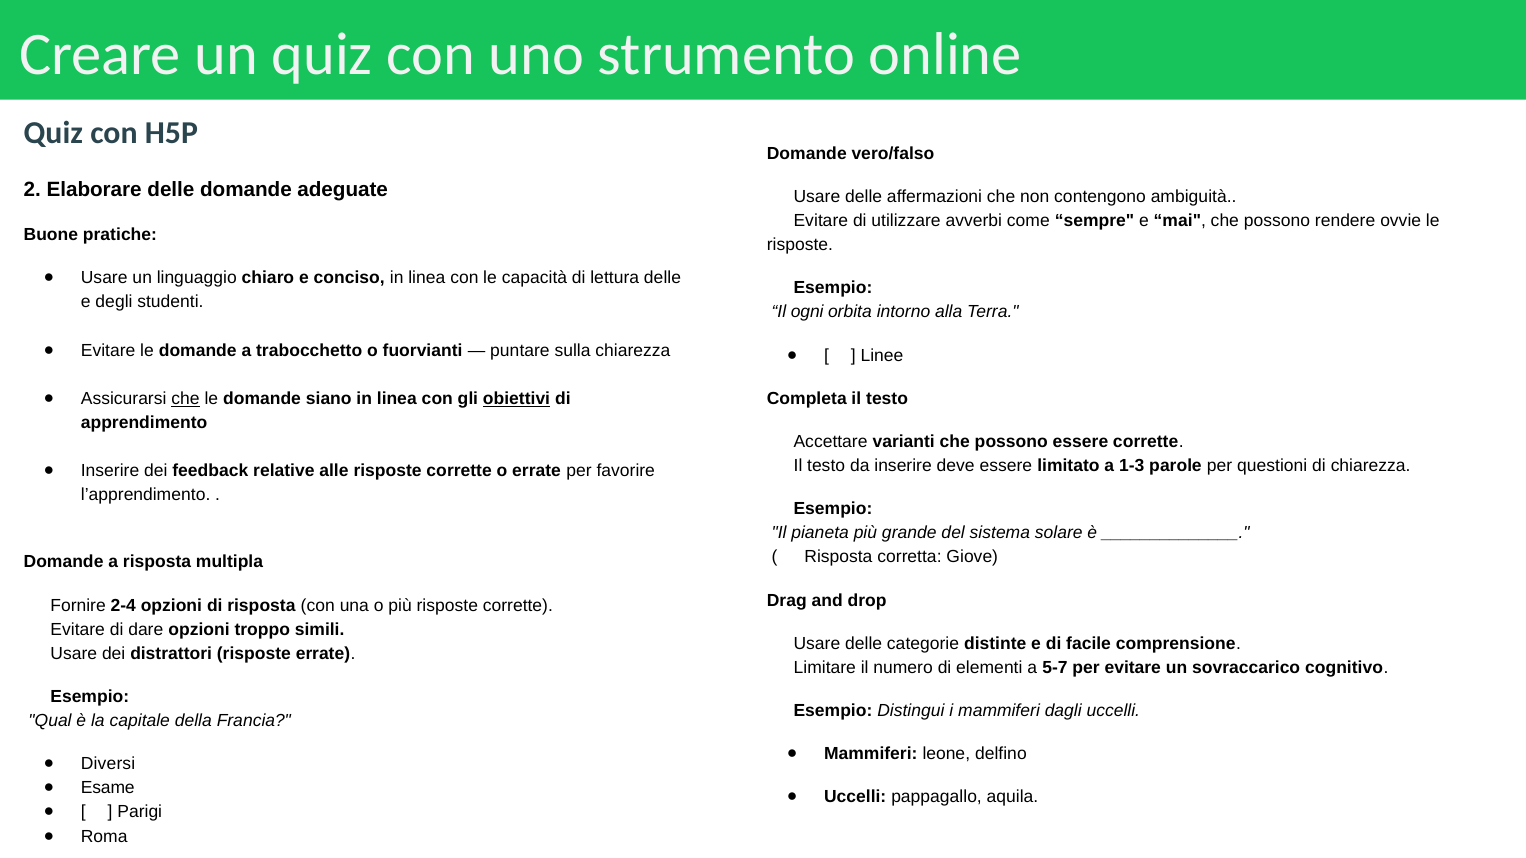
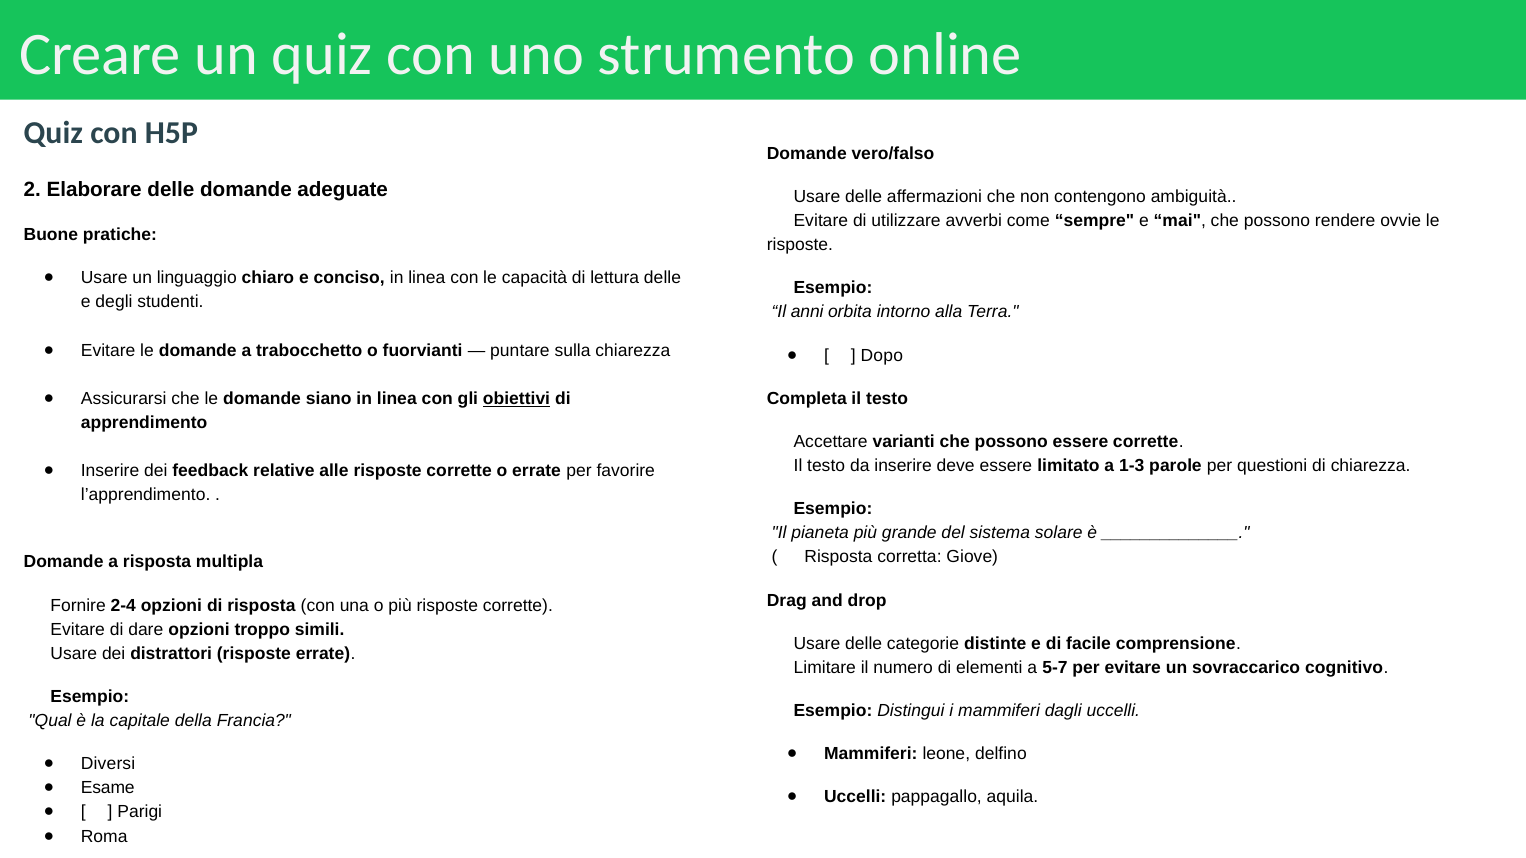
ogni: ogni -> anni (807, 312)
Linee: Linee -> Dopo (882, 356)
che underline: present -> none (186, 399)
